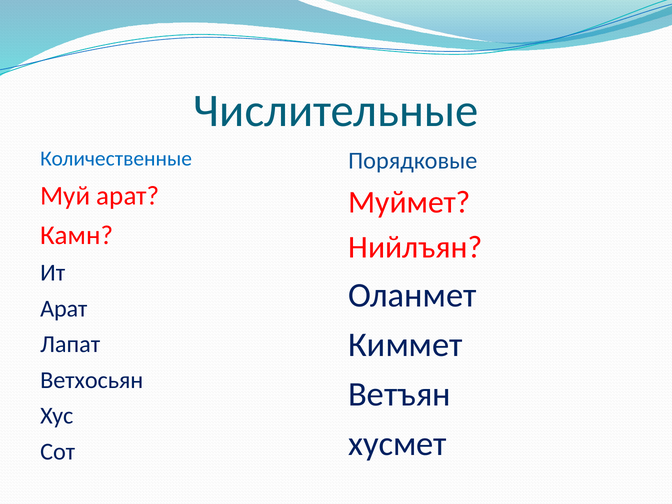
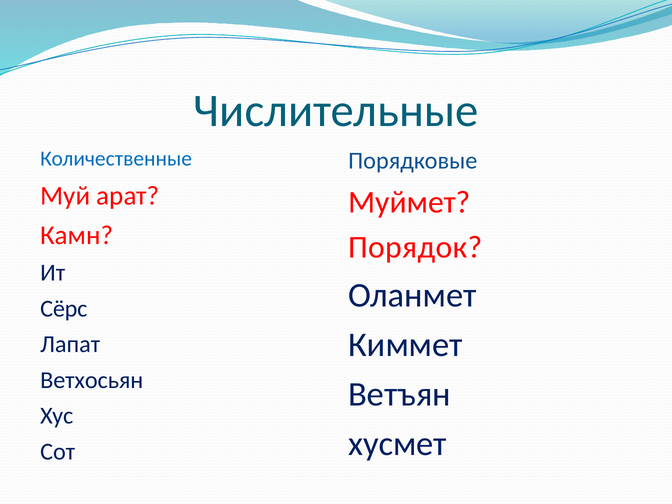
Нийлъян: Нийлъян -> Порядок (415, 247)
Арат: Арат -> Сёрс (64, 308)
